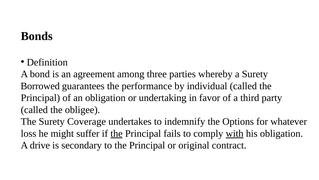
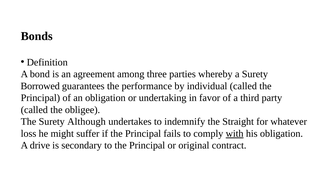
Coverage: Coverage -> Although (87, 121)
Options: Options -> Straight (238, 121)
the underline: present -> none (117, 133)
